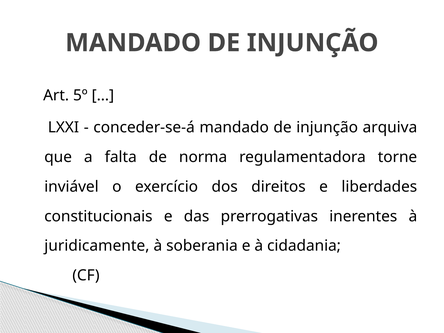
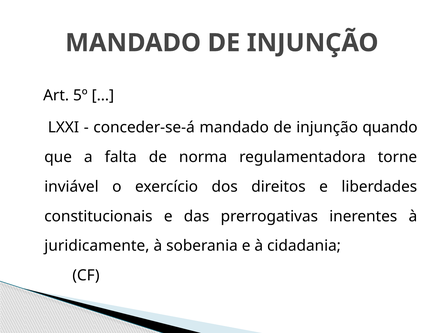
arquiva: arquiva -> quando (390, 128)
